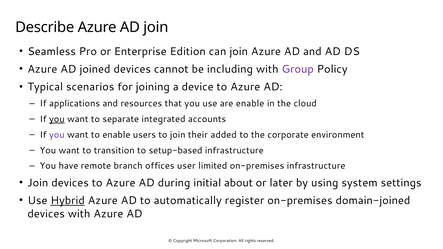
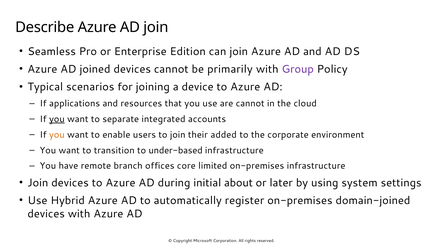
including: including -> primarily (230, 69)
are enable: enable -> cannot (250, 104)
you colour: purple -> orange (57, 135)
setup-based: setup-based -> under-based (176, 150)
user: user -> core (186, 166)
Hybrid underline: present -> none (68, 201)
